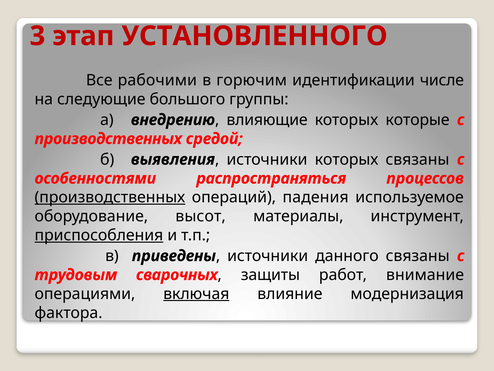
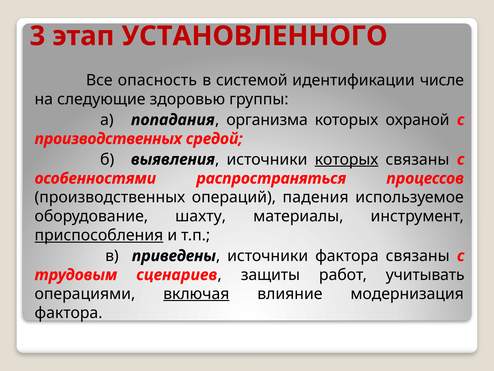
рабочими: рабочими -> опасность (157, 80)
горючим: горючим -> системой (252, 80)
большого: большого -> здоровью (187, 99)
внедрению: внедрению -> попадания (173, 120)
влияющие: влияющие -> организма (267, 120)
которые: которые -> охраной (418, 120)
которых underline: none -> present (347, 159)
производственных underline: present -> none (110, 197)
высот: высот -> шахту (201, 216)
источники данного: данного -> фактора (347, 256)
сварочных: сварочных -> сценариев (177, 275)
внимание: внимание -> учитывать (425, 275)
